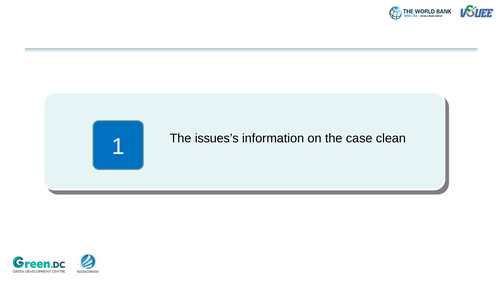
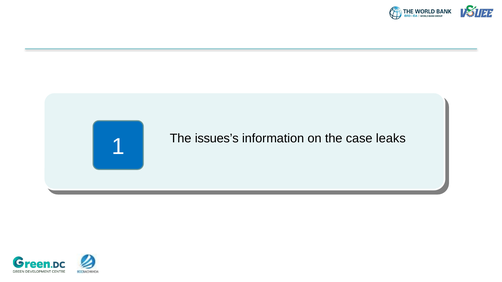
clean: clean -> leaks (391, 138)
